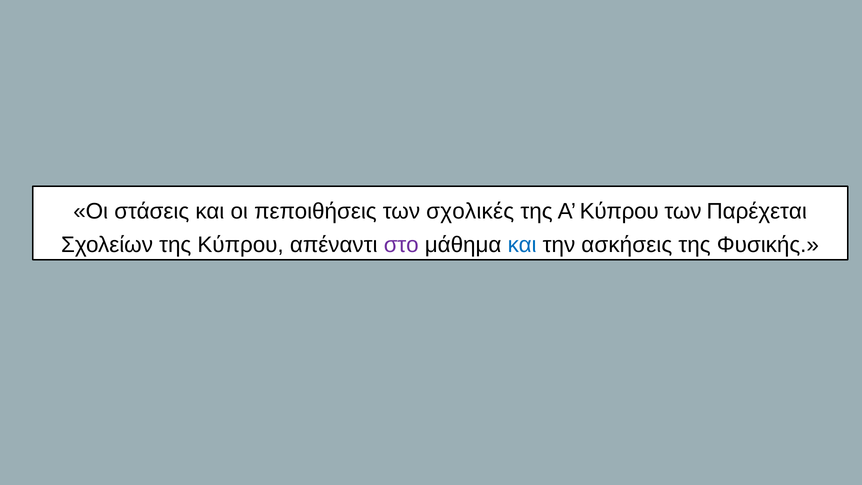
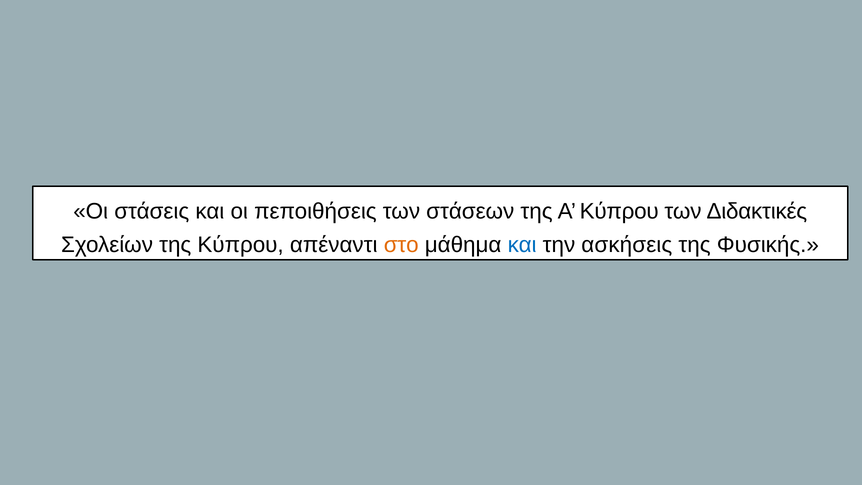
σχολικές: σχολικές -> στάσεων (470, 211)
Παρέχεται: Παρέχεται -> Διδακτικές (757, 211)
στο colour: purple -> orange (401, 245)
